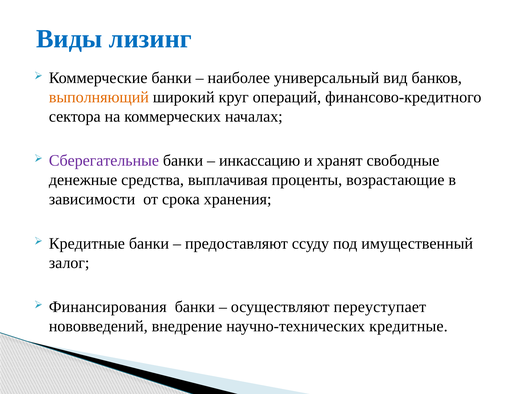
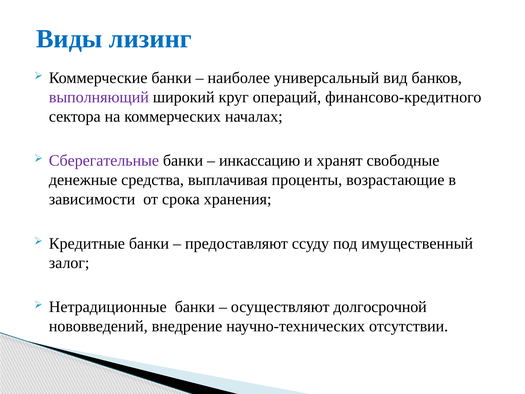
выполняющий colour: orange -> purple (99, 97)
Финансирования: Финансирования -> Нетрадиционные (108, 307)
переуступает: переуступает -> долгосрочной (380, 307)
научно-технических кредитные: кредитные -> отсутствии (409, 326)
